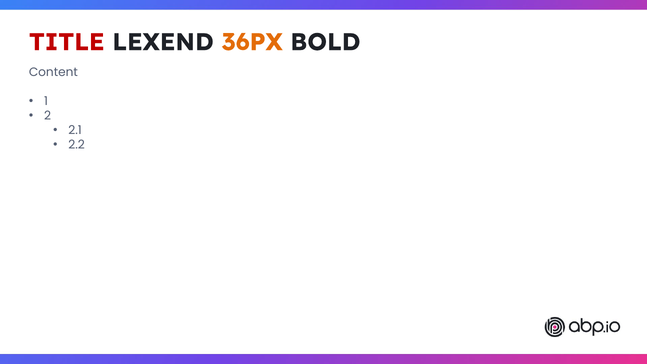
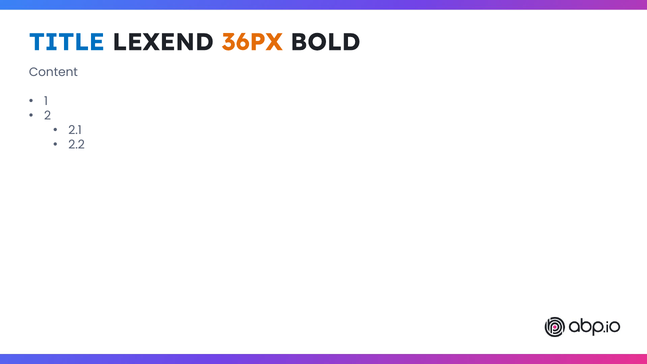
TITLE colour: red -> blue (67, 42)
